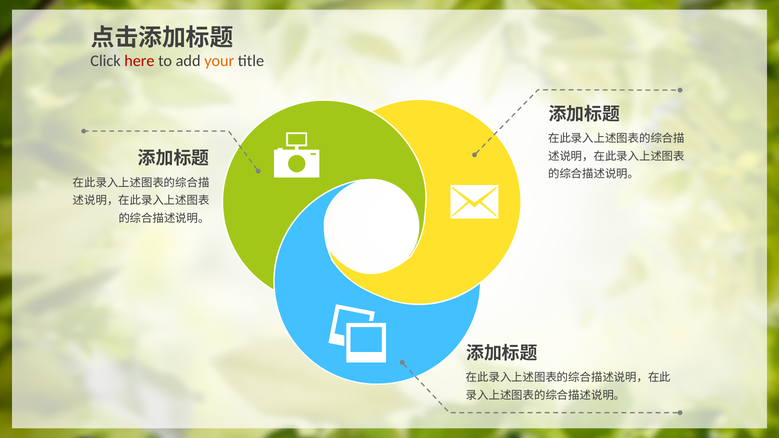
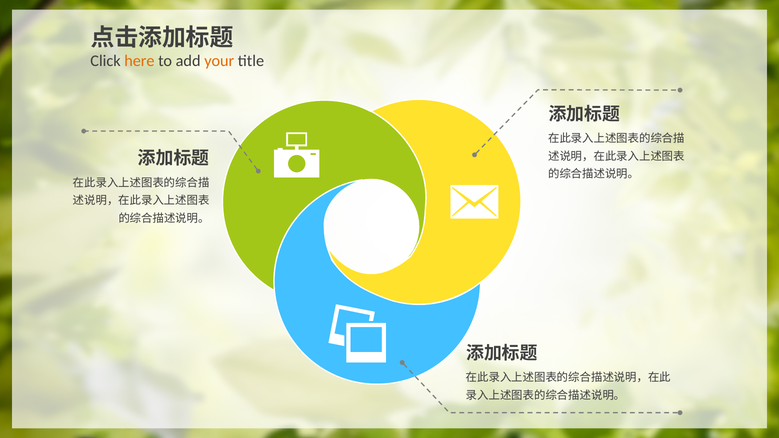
here colour: red -> orange (139, 61)
